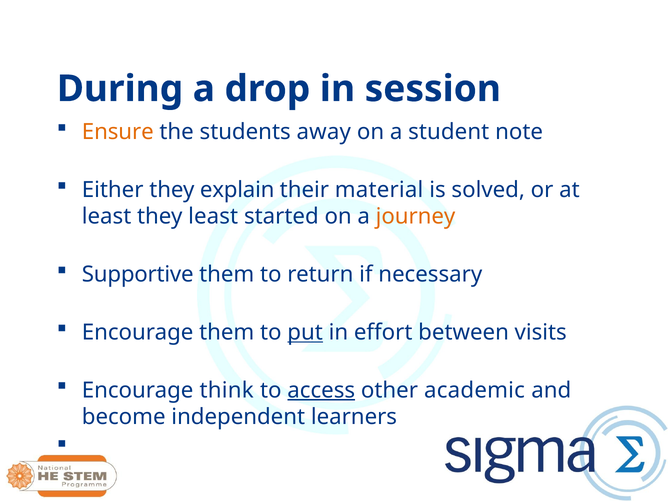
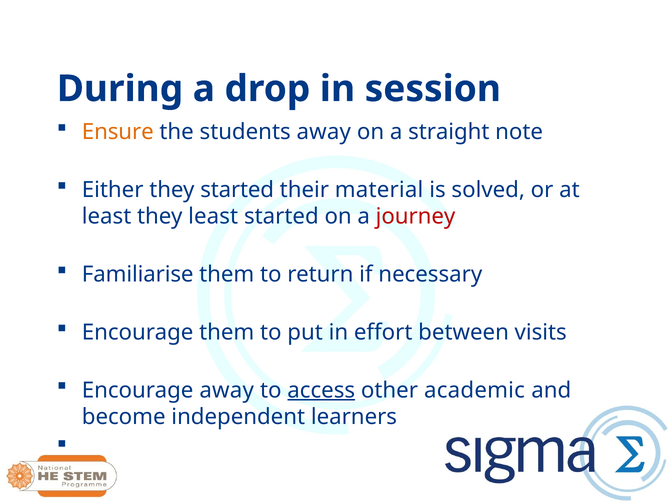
student: student -> straight (449, 132)
they explain: explain -> started (237, 190)
journey colour: orange -> red (416, 217)
Supportive: Supportive -> Familiarise (138, 274)
put underline: present -> none (305, 332)
Encourage think: think -> away (227, 390)
